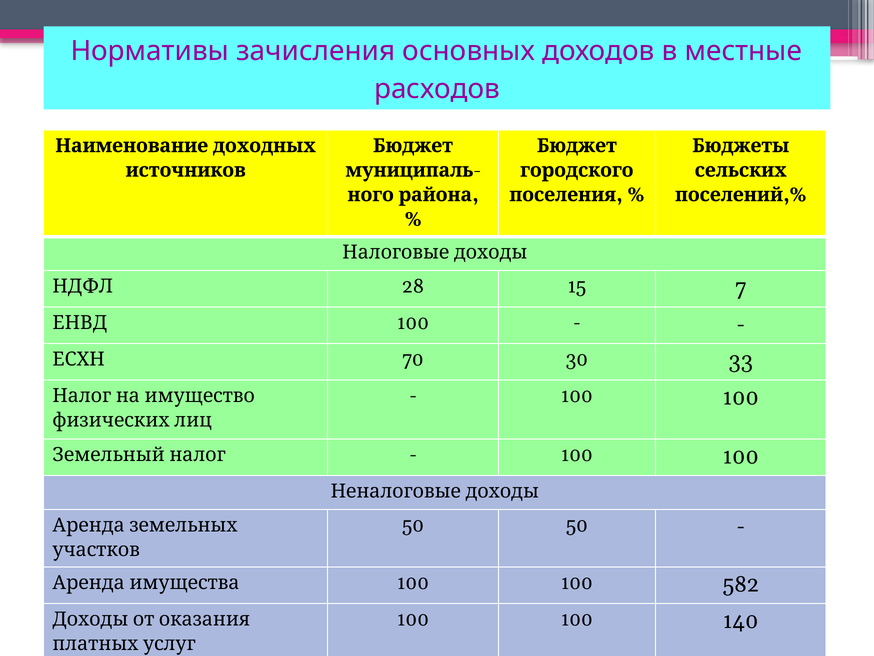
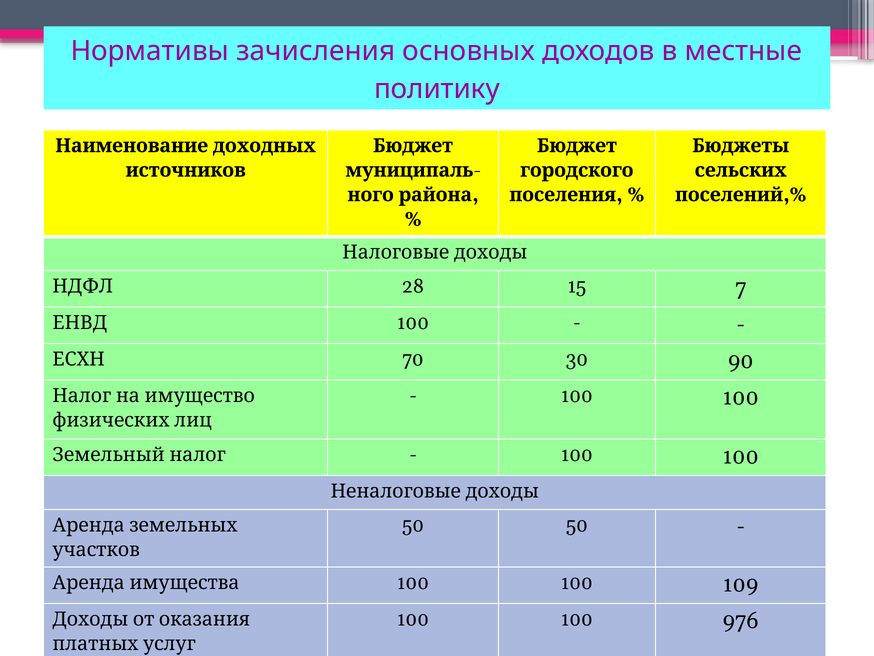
расходов: расходов -> политику (437, 89)
33: 33 -> 90 (741, 361)
582: 582 -> 109 (741, 584)
140: 140 -> 976 (741, 621)
